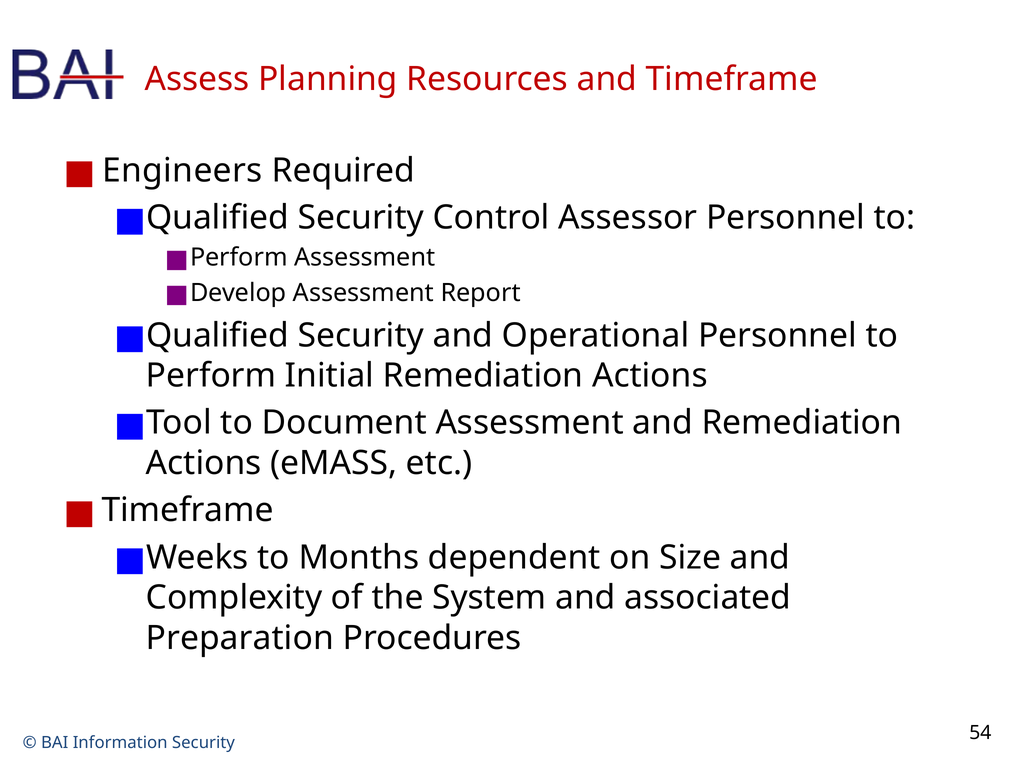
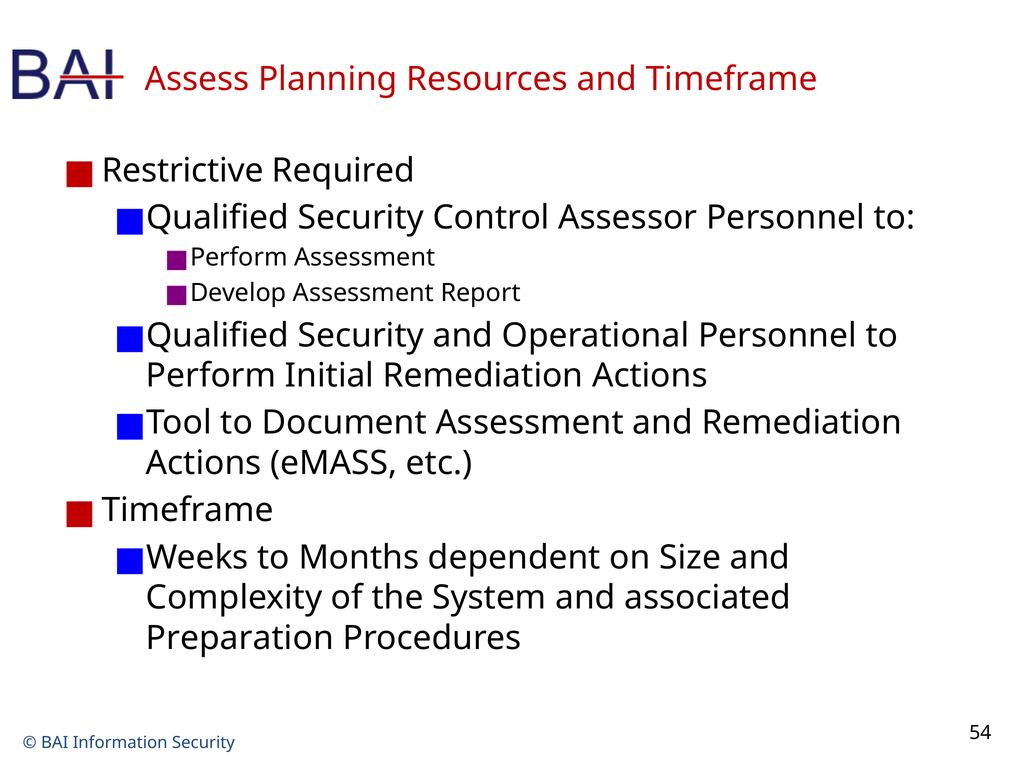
Engineers: Engineers -> Restrictive (183, 171)
